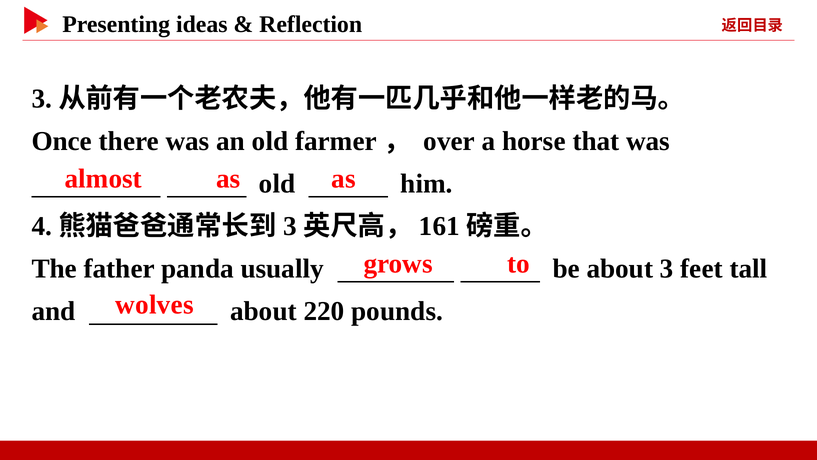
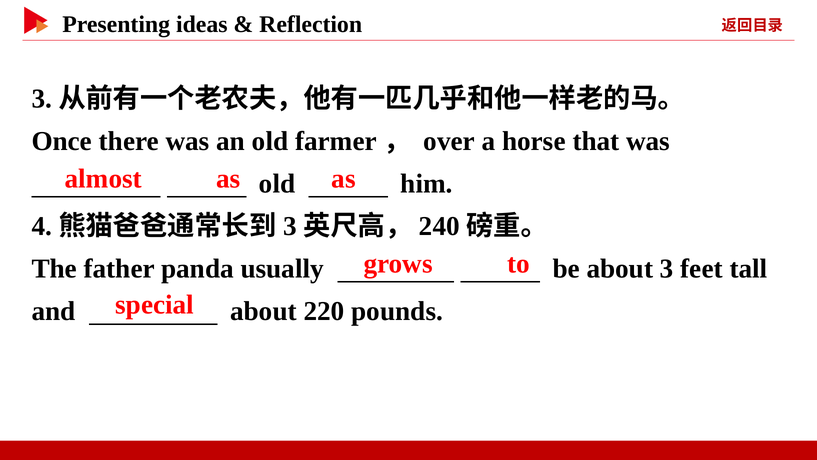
161: 161 -> 240 (439, 226)
wolves: wolves -> special (155, 304)
